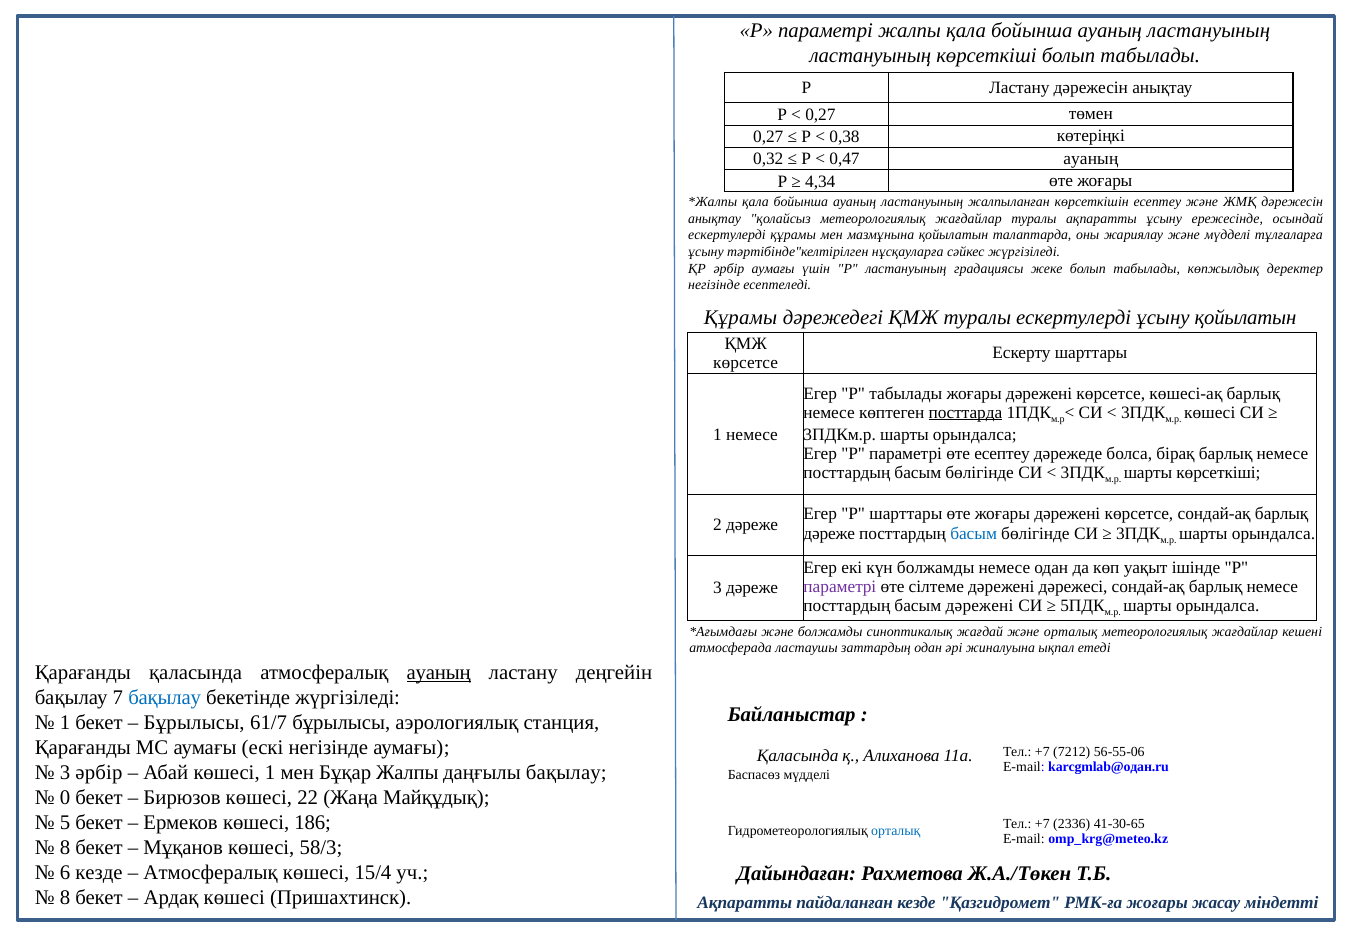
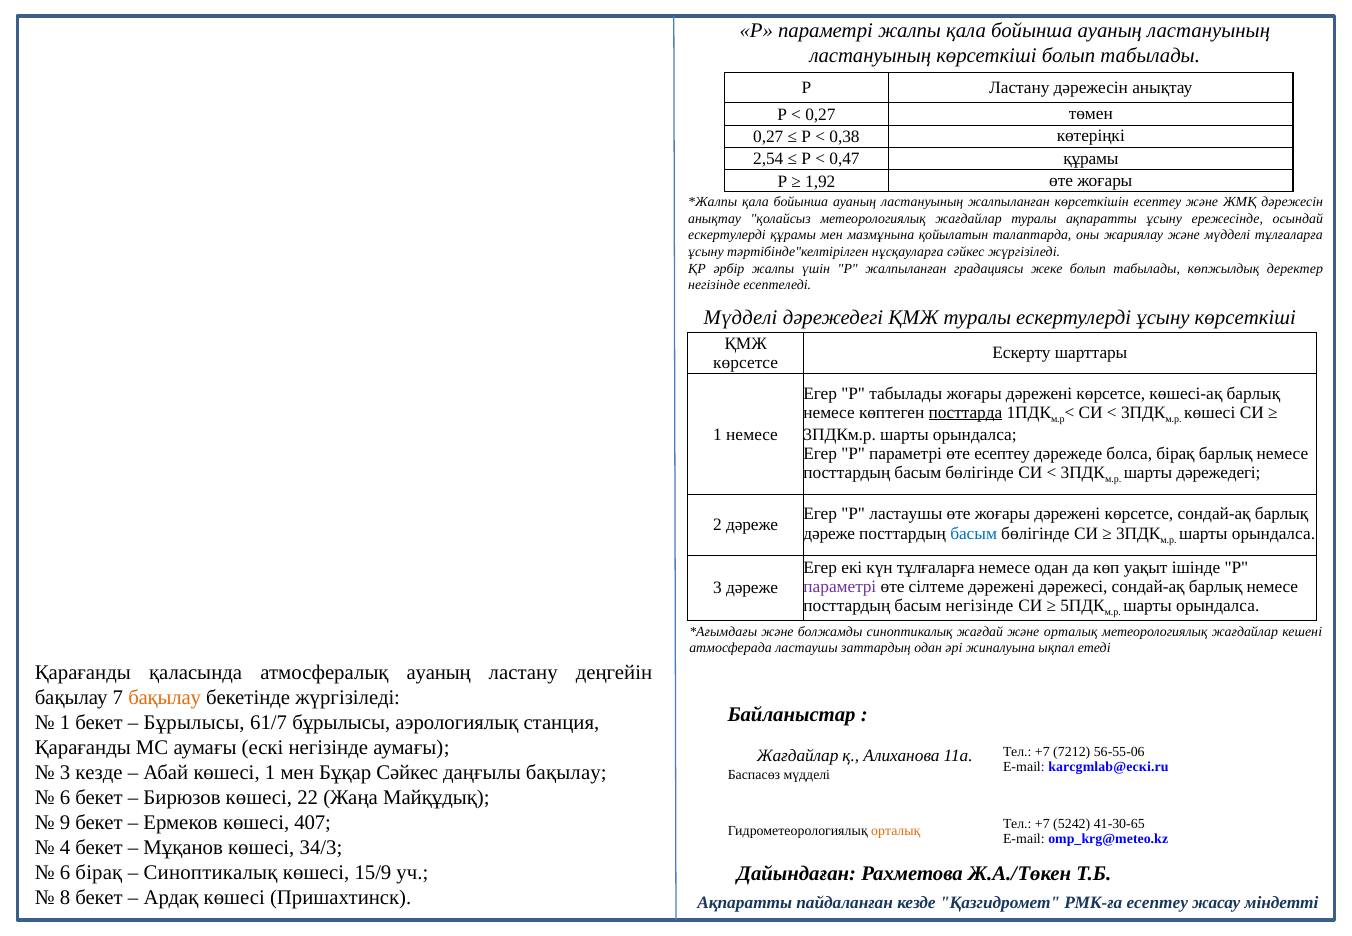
0,32: 0,32 -> 2,54 (768, 159)
0,47 ауаның: ауаның -> құрамы (1091, 158)
4,34: 4,34 -> 1,92 (820, 181)
әрбір аумағы: аумағы -> жалпы (773, 269)
Р ластануының: ластануының -> жалпыланған (906, 269)
Құрамы: Құрамы -> Мүдделі (740, 318)
ұсыну қойылатын: қойылатын -> көрсеткіші (1245, 318)
шарты көрсеткіші: көрсеткіші -> дәрежедегі (1218, 473)
Р шарттары: шарттары -> ластаушы (906, 514)
күн болжамды: болжамды -> тұлғаларға (936, 568)
басым дәрежені: дәрежені -> негізінде (980, 606)
ауаның underline: present -> none (439, 673)
бақылау colour: blue -> orange (165, 698)
Қаласында: Қаласында -> Жағдайлар (798, 756)
karcgmlab@одан.ru: karcgmlab@одан.ru -> karcgmlab@ескі.ru (1108, 767)
3 әрбір: әрбір -> кезде (99, 772)
Бұқар Жалпы: Жалпы -> Сәйкес (407, 772)
0: 0 -> 6 (65, 797)
5: 5 -> 9 (65, 822)
186: 186 -> 407 (313, 822)
2336: 2336 -> 5242 (1072, 824)
орталық colour: blue -> orange (896, 831)
8: 8 -> 4 (65, 847)
58/3: 58/3 -> 34/3 (321, 847)
6 кезде: кезде -> бірақ (99, 872)
Атмосфералық: Атмосфералық -> Синоптикалық (211, 872)
15/4: 15/4 -> 15/9 (373, 872)
РМК-ға жоғары: жоғары -> есептеу (1157, 903)
